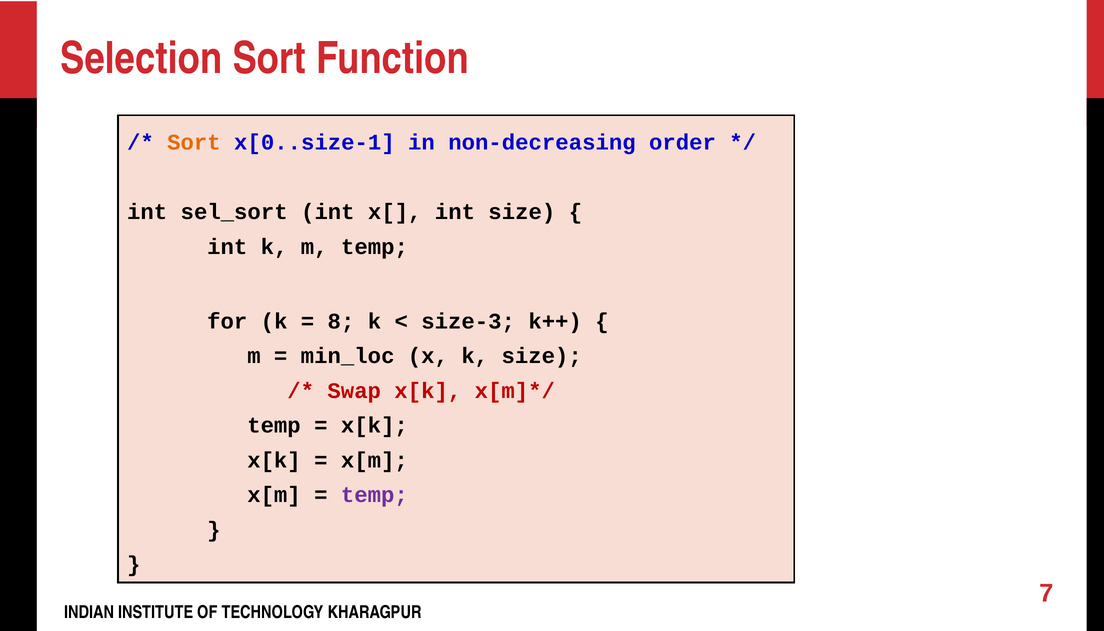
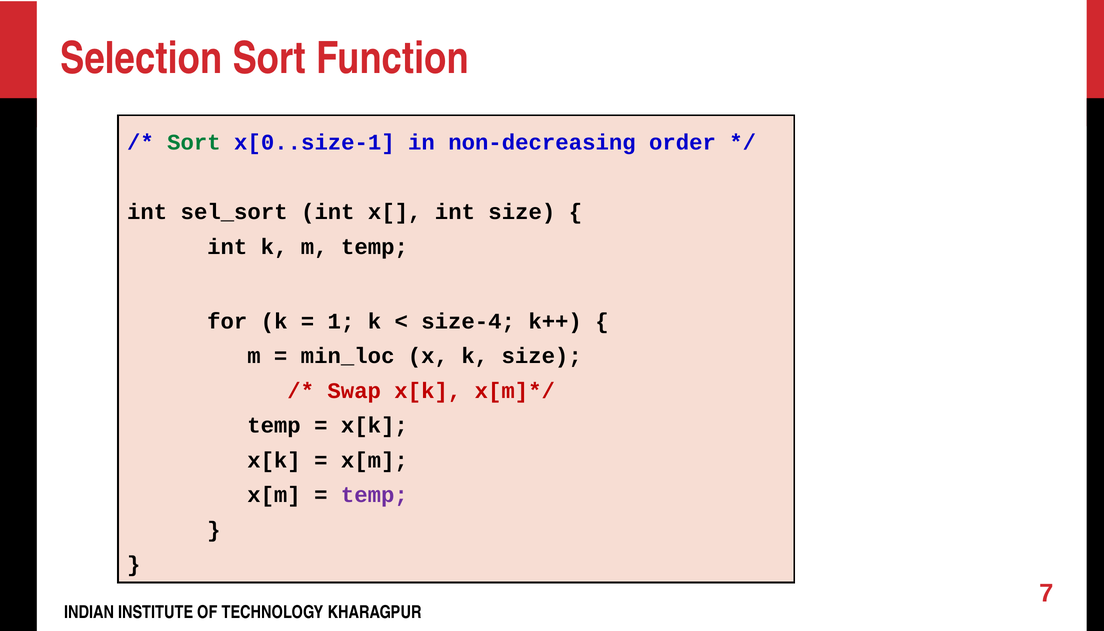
Sort colour: orange -> green (194, 143)
8: 8 -> 1 (341, 321)
size-3: size-3 -> size-4 (468, 321)
